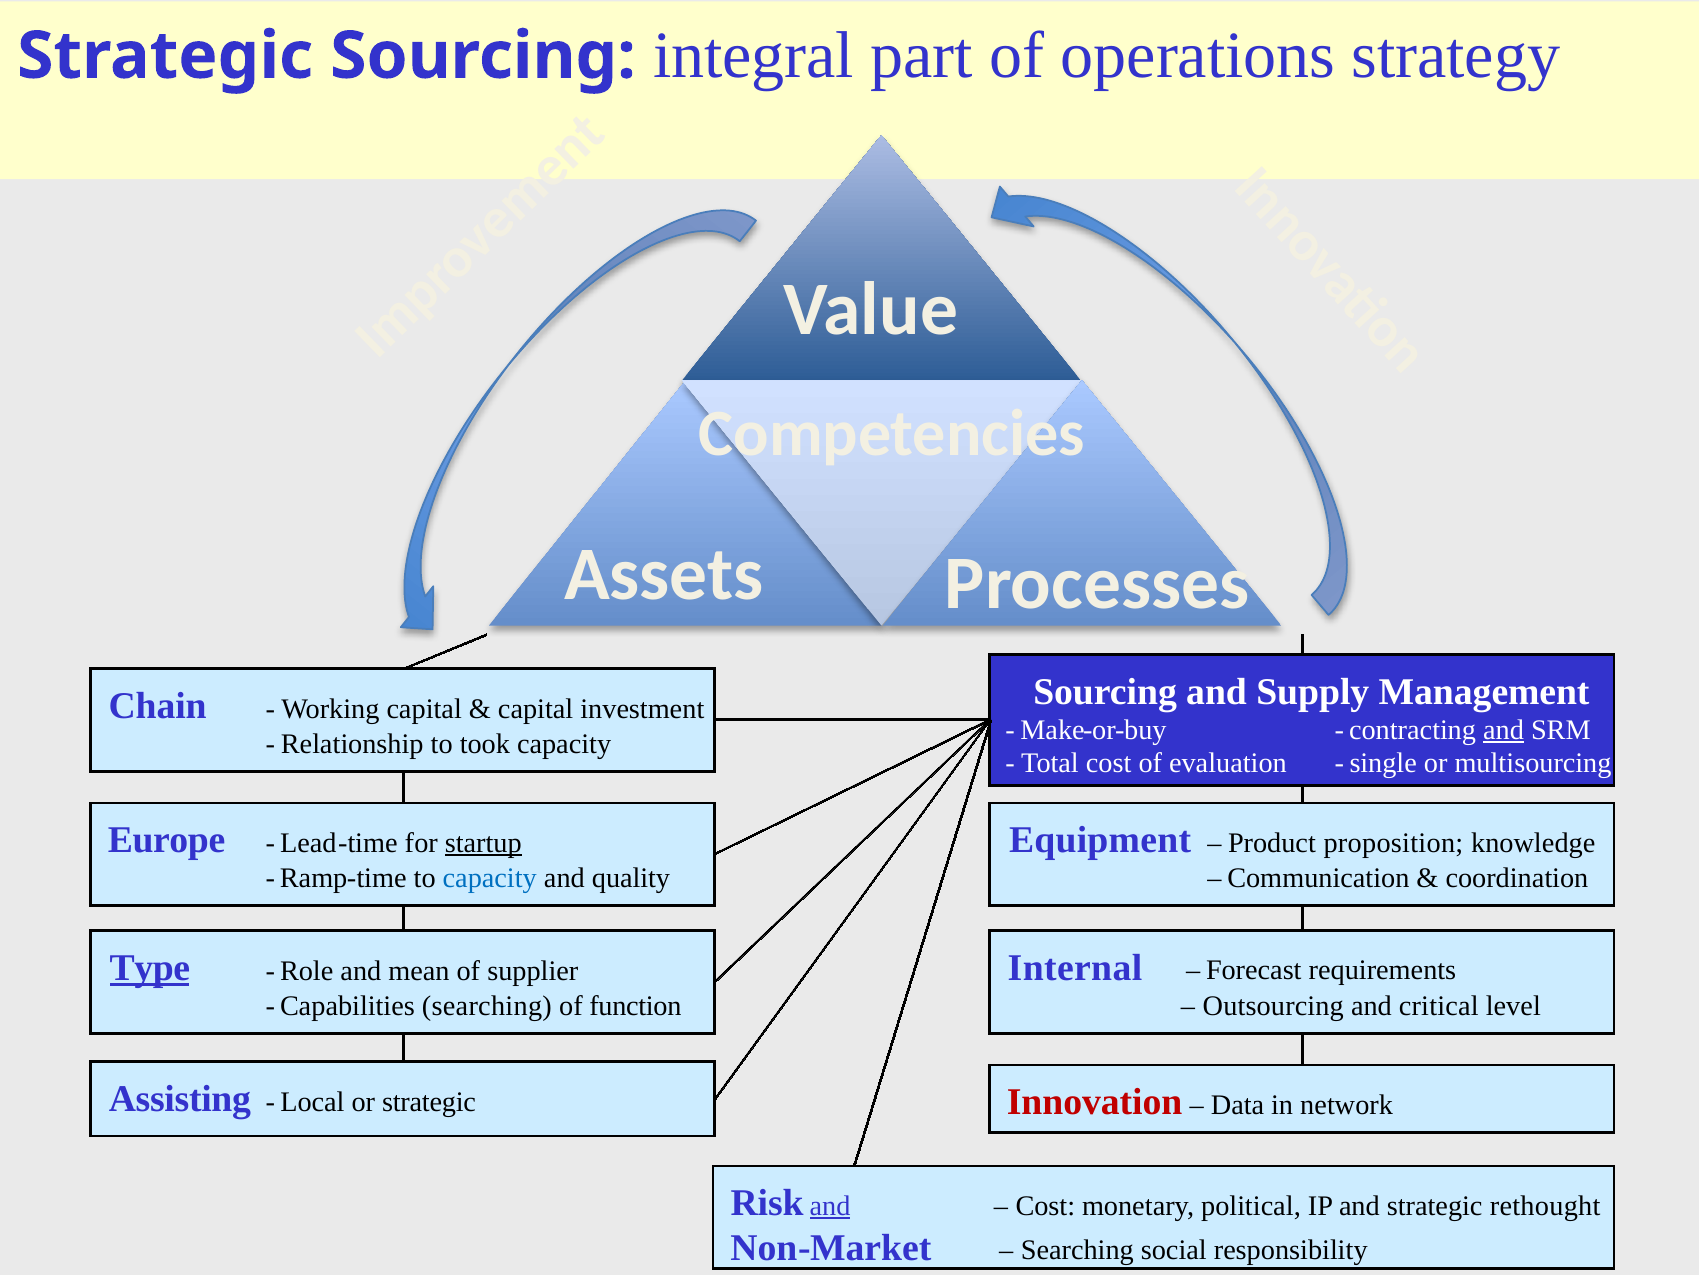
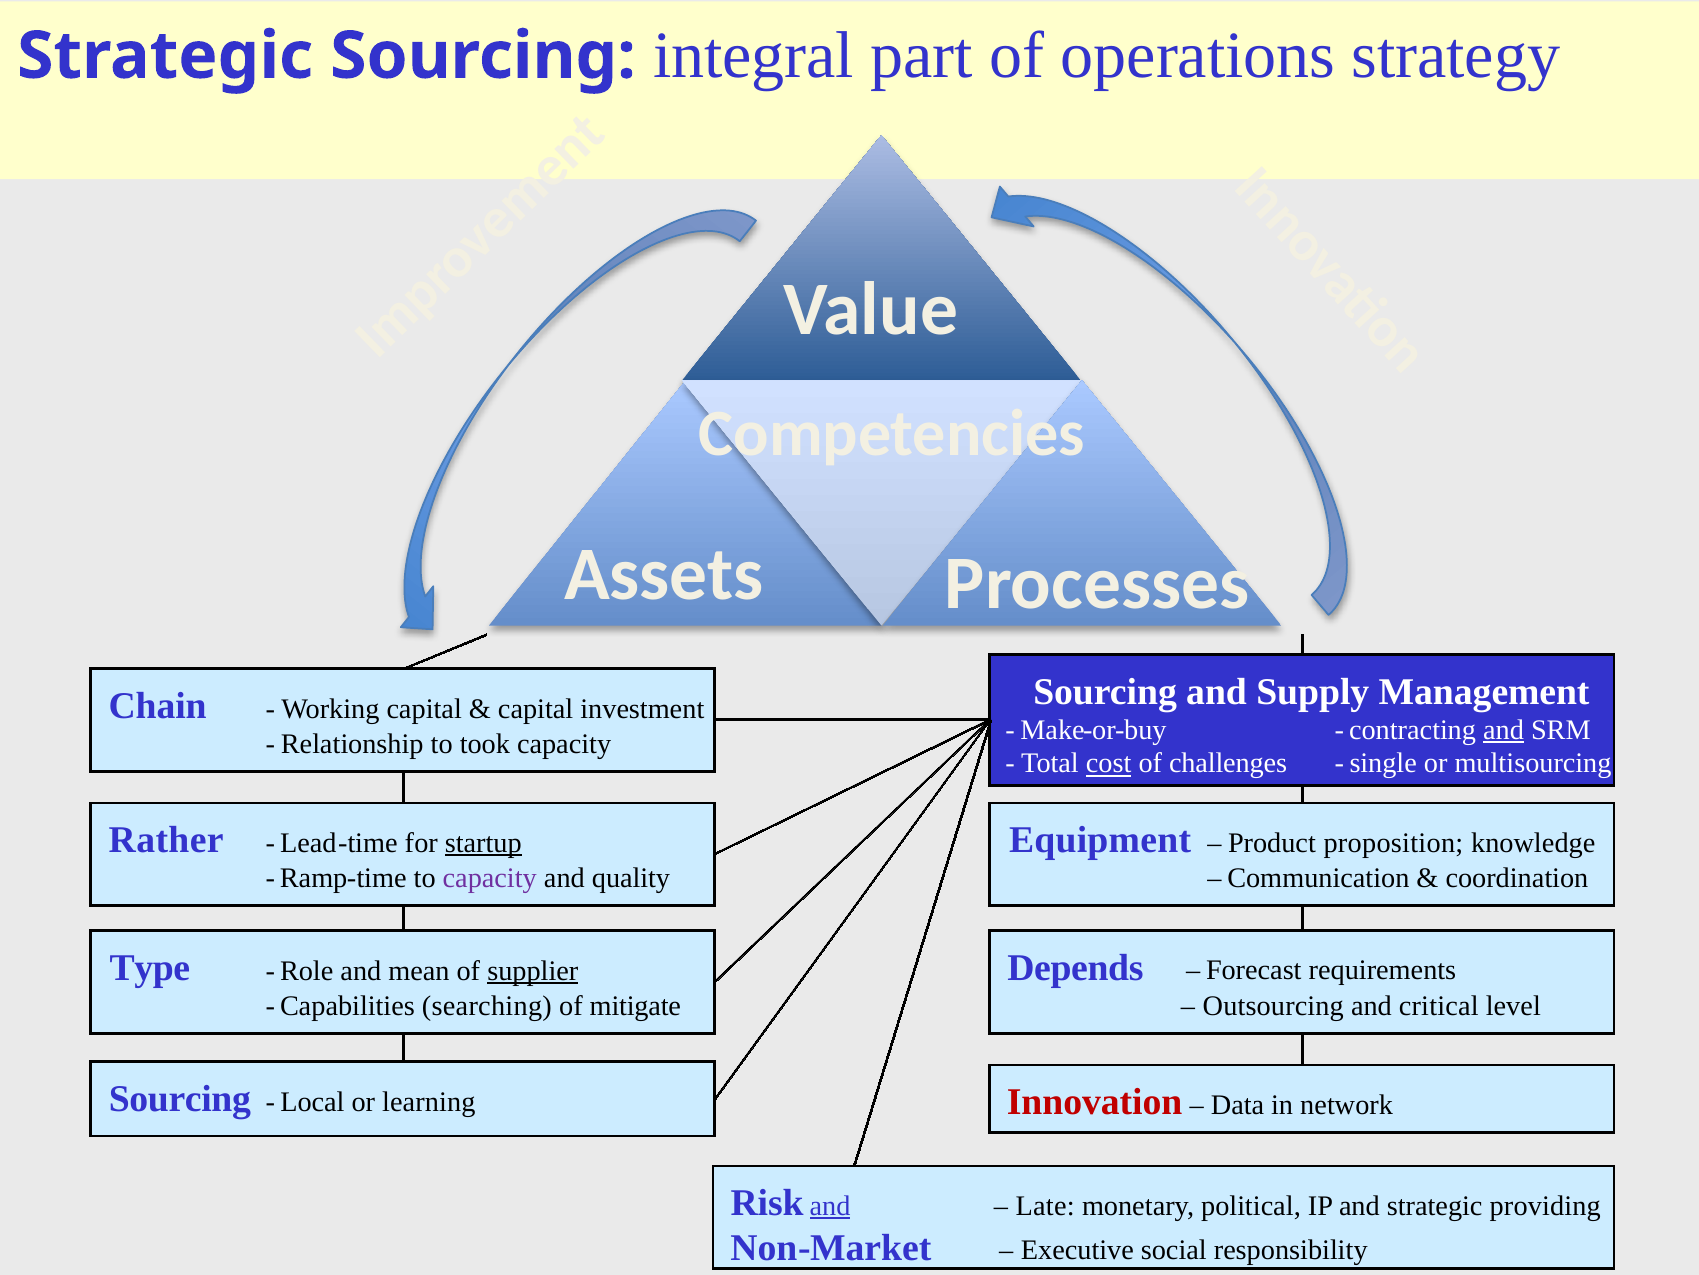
cost underline: none -> present (1109, 763)
evaluation: evaluation -> challenges (1228, 763)
Europe: Europe -> Rather (166, 840)
capacity colour: blue -> purple (490, 878)
Internal: Internal -> Depends (1075, 967)
Type underline: present -> none (150, 968)
supplier underline: none -> present (533, 970)
function: function -> mitigate (635, 1006)
Assisting: Assisting -> Sourcing (180, 1099)
or strategic: strategic -> learning (429, 1101)
Cost: Cost -> Late (1045, 1205)
rethought: rethought -> providing (1545, 1205)
Searching: Searching -> Executive (1077, 1249)
